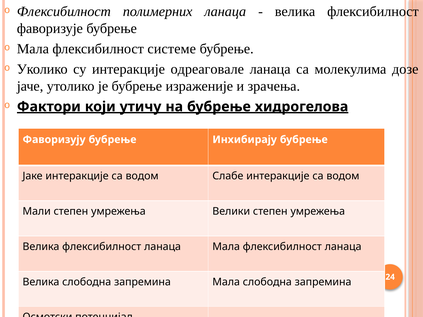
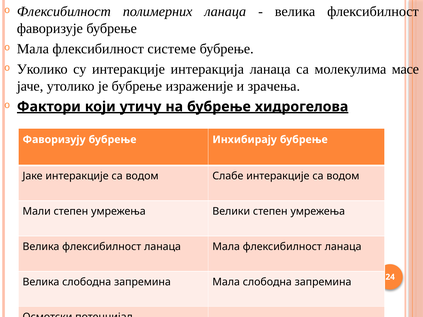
одреаговале: одреаговале -> интеракција (207, 69)
дозе: дозе -> масе (405, 69)
